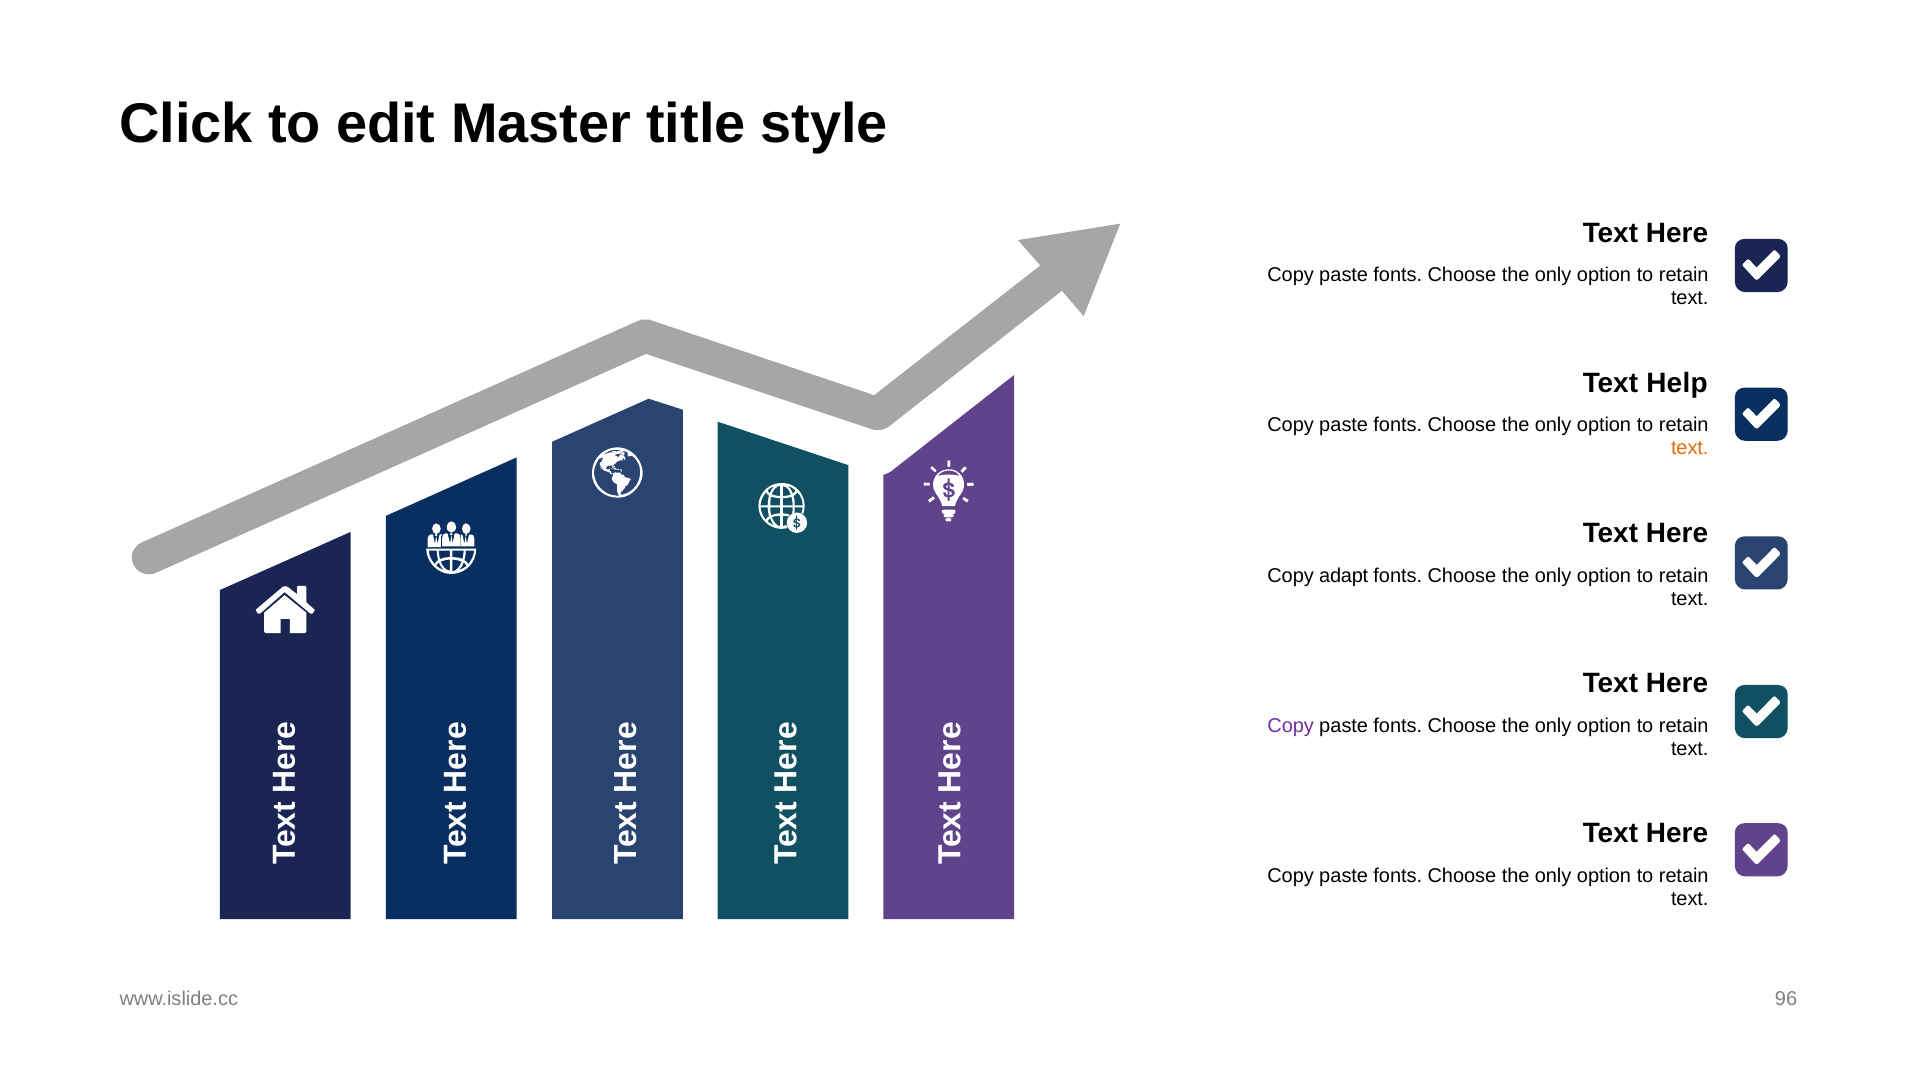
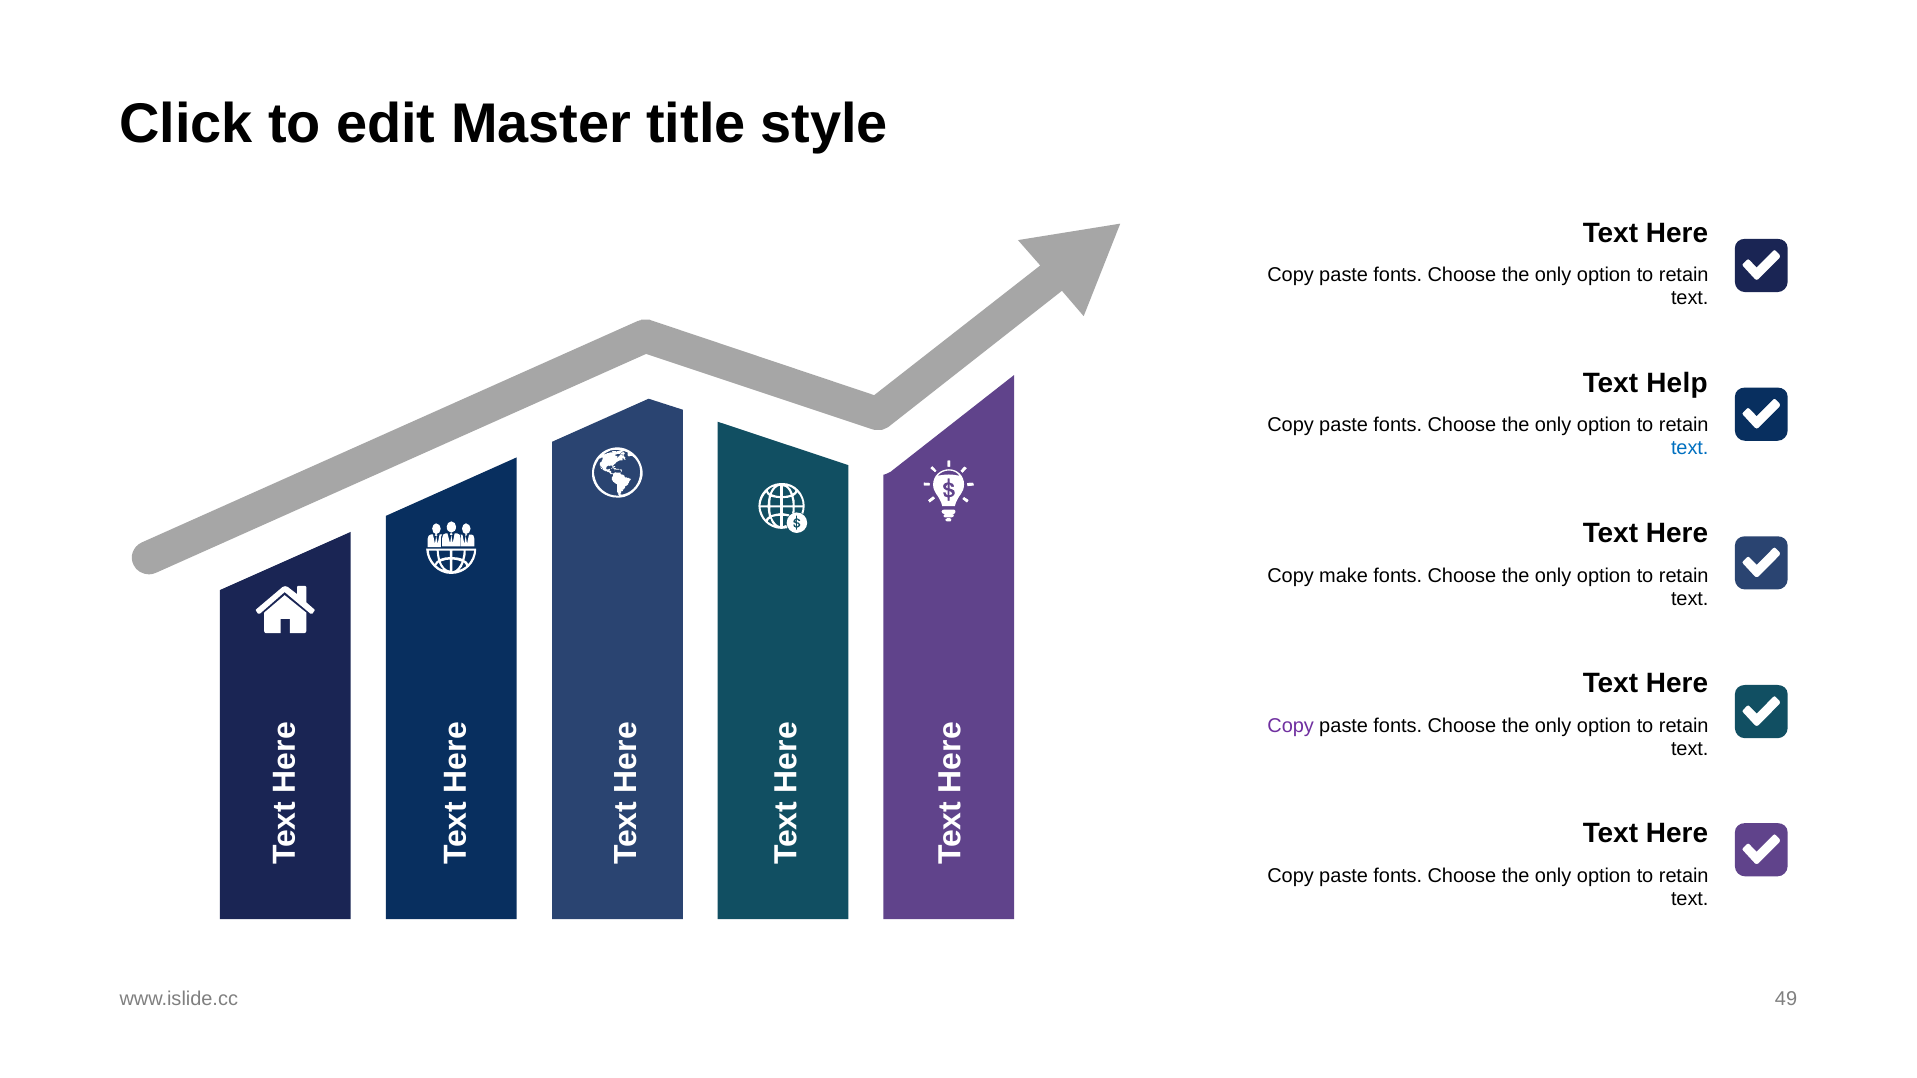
text colour: orange -> blue (1690, 448)
adapt: adapt -> make (1344, 576)
96: 96 -> 49 (1786, 999)
